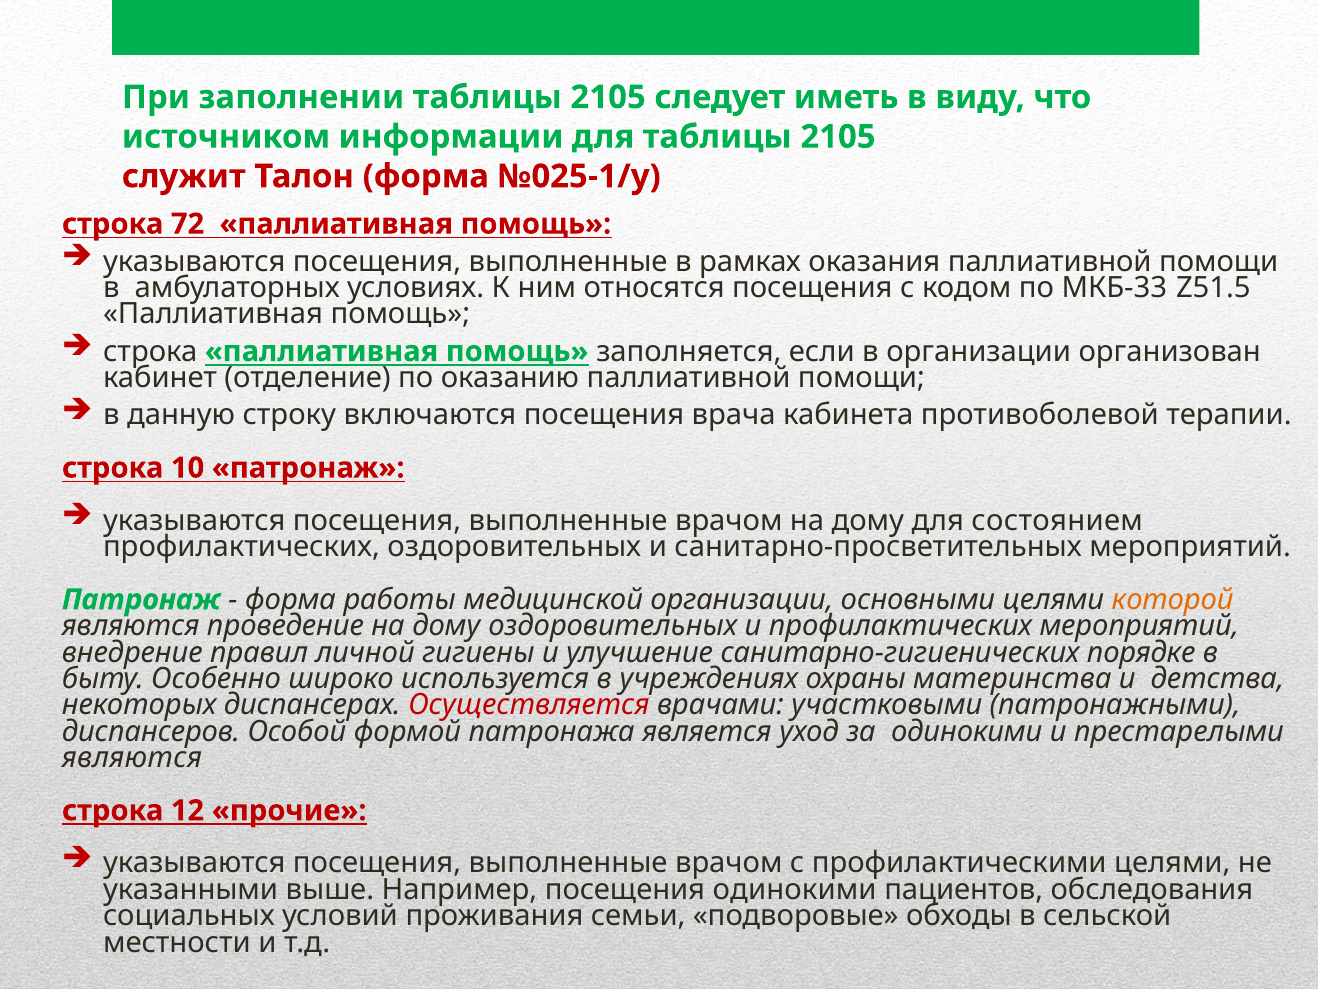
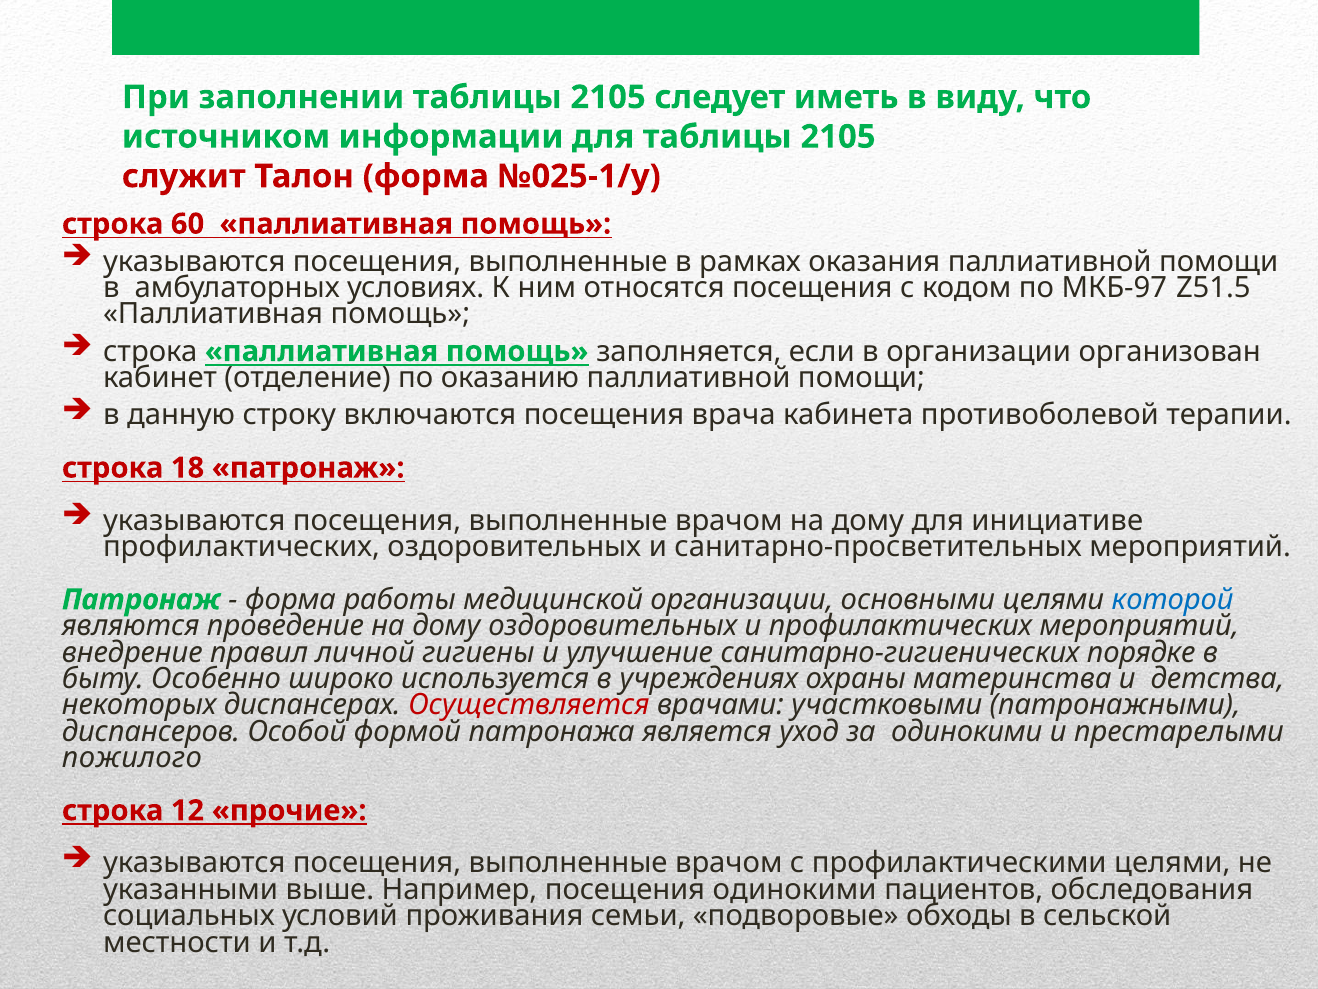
72: 72 -> 60 (188, 224)
МКБ-33: МКБ-33 -> МКБ-97 (1114, 288)
10: 10 -> 18 (188, 468)
состоянием: состоянием -> инициативе (1057, 520)
которой colour: orange -> blue (1173, 599)
являются: являются -> пожилого (132, 758)
